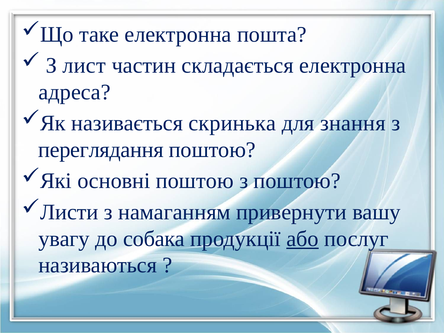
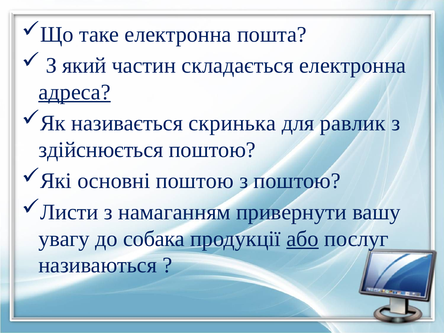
лист: лист -> який (84, 66)
адреса underline: none -> present (75, 92)
знання: знання -> равлик (353, 123)
переглядання: переглядання -> здійснюється (101, 150)
